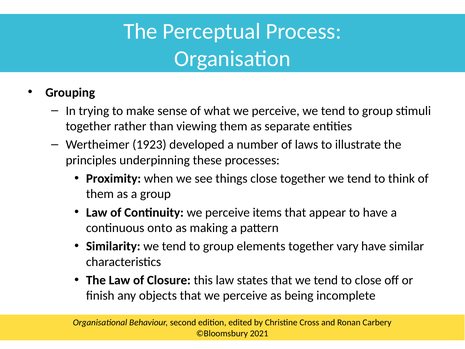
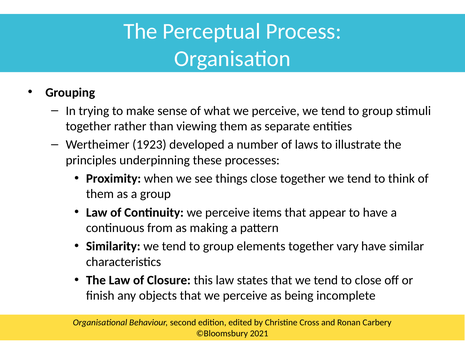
onto: onto -> from (160, 228)
